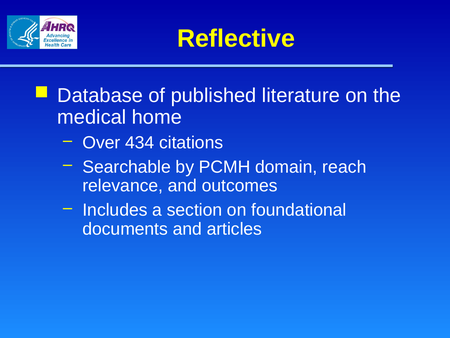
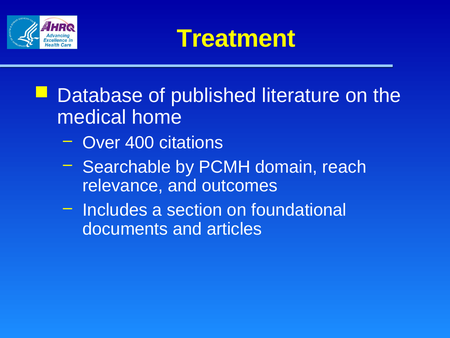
Reflective: Reflective -> Treatment (236, 39)
434: 434 -> 400 (140, 143)
